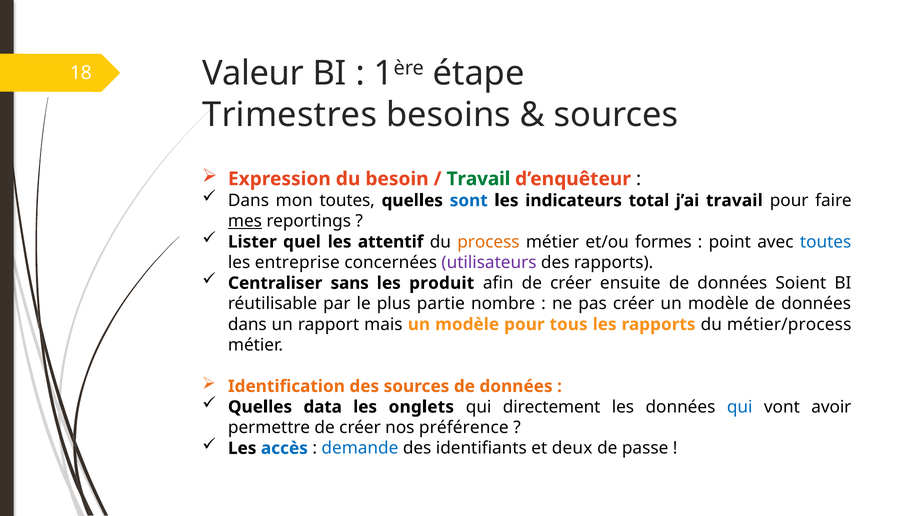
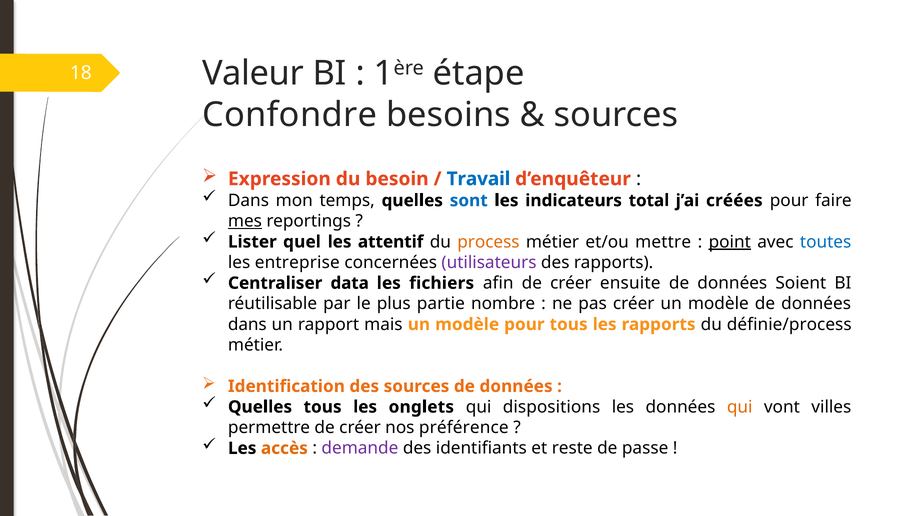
Trimestres: Trimestres -> Confondre (290, 115)
Travail colour: green -> blue (478, 179)
mon toutes: toutes -> temps (347, 201)
j’ai travail: travail -> créées (734, 201)
formes: formes -> mettre (663, 242)
point underline: none -> present (730, 242)
sans: sans -> data (350, 283)
produit: produit -> fichiers (442, 283)
métier/process: métier/process -> définie/process (789, 325)
Quelles data: data -> tous (323, 407)
directement: directement -> dispositions (552, 407)
qui colour: blue -> orange (740, 407)
avoir: avoir -> villes (831, 407)
accès colour: blue -> orange (284, 449)
demande colour: blue -> purple (360, 449)
deux: deux -> reste (572, 449)
